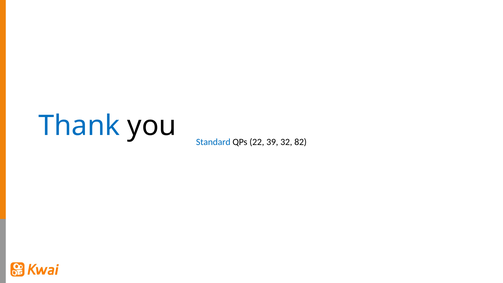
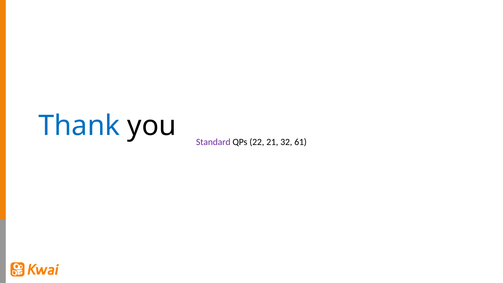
Standard colour: blue -> purple (213, 142)
39: 39 -> 21 (272, 142)
82: 82 -> 61 (301, 142)
